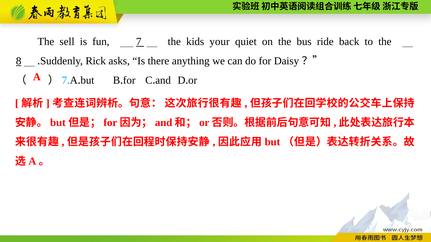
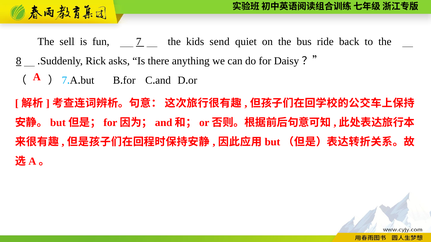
your: your -> send (220, 42)
